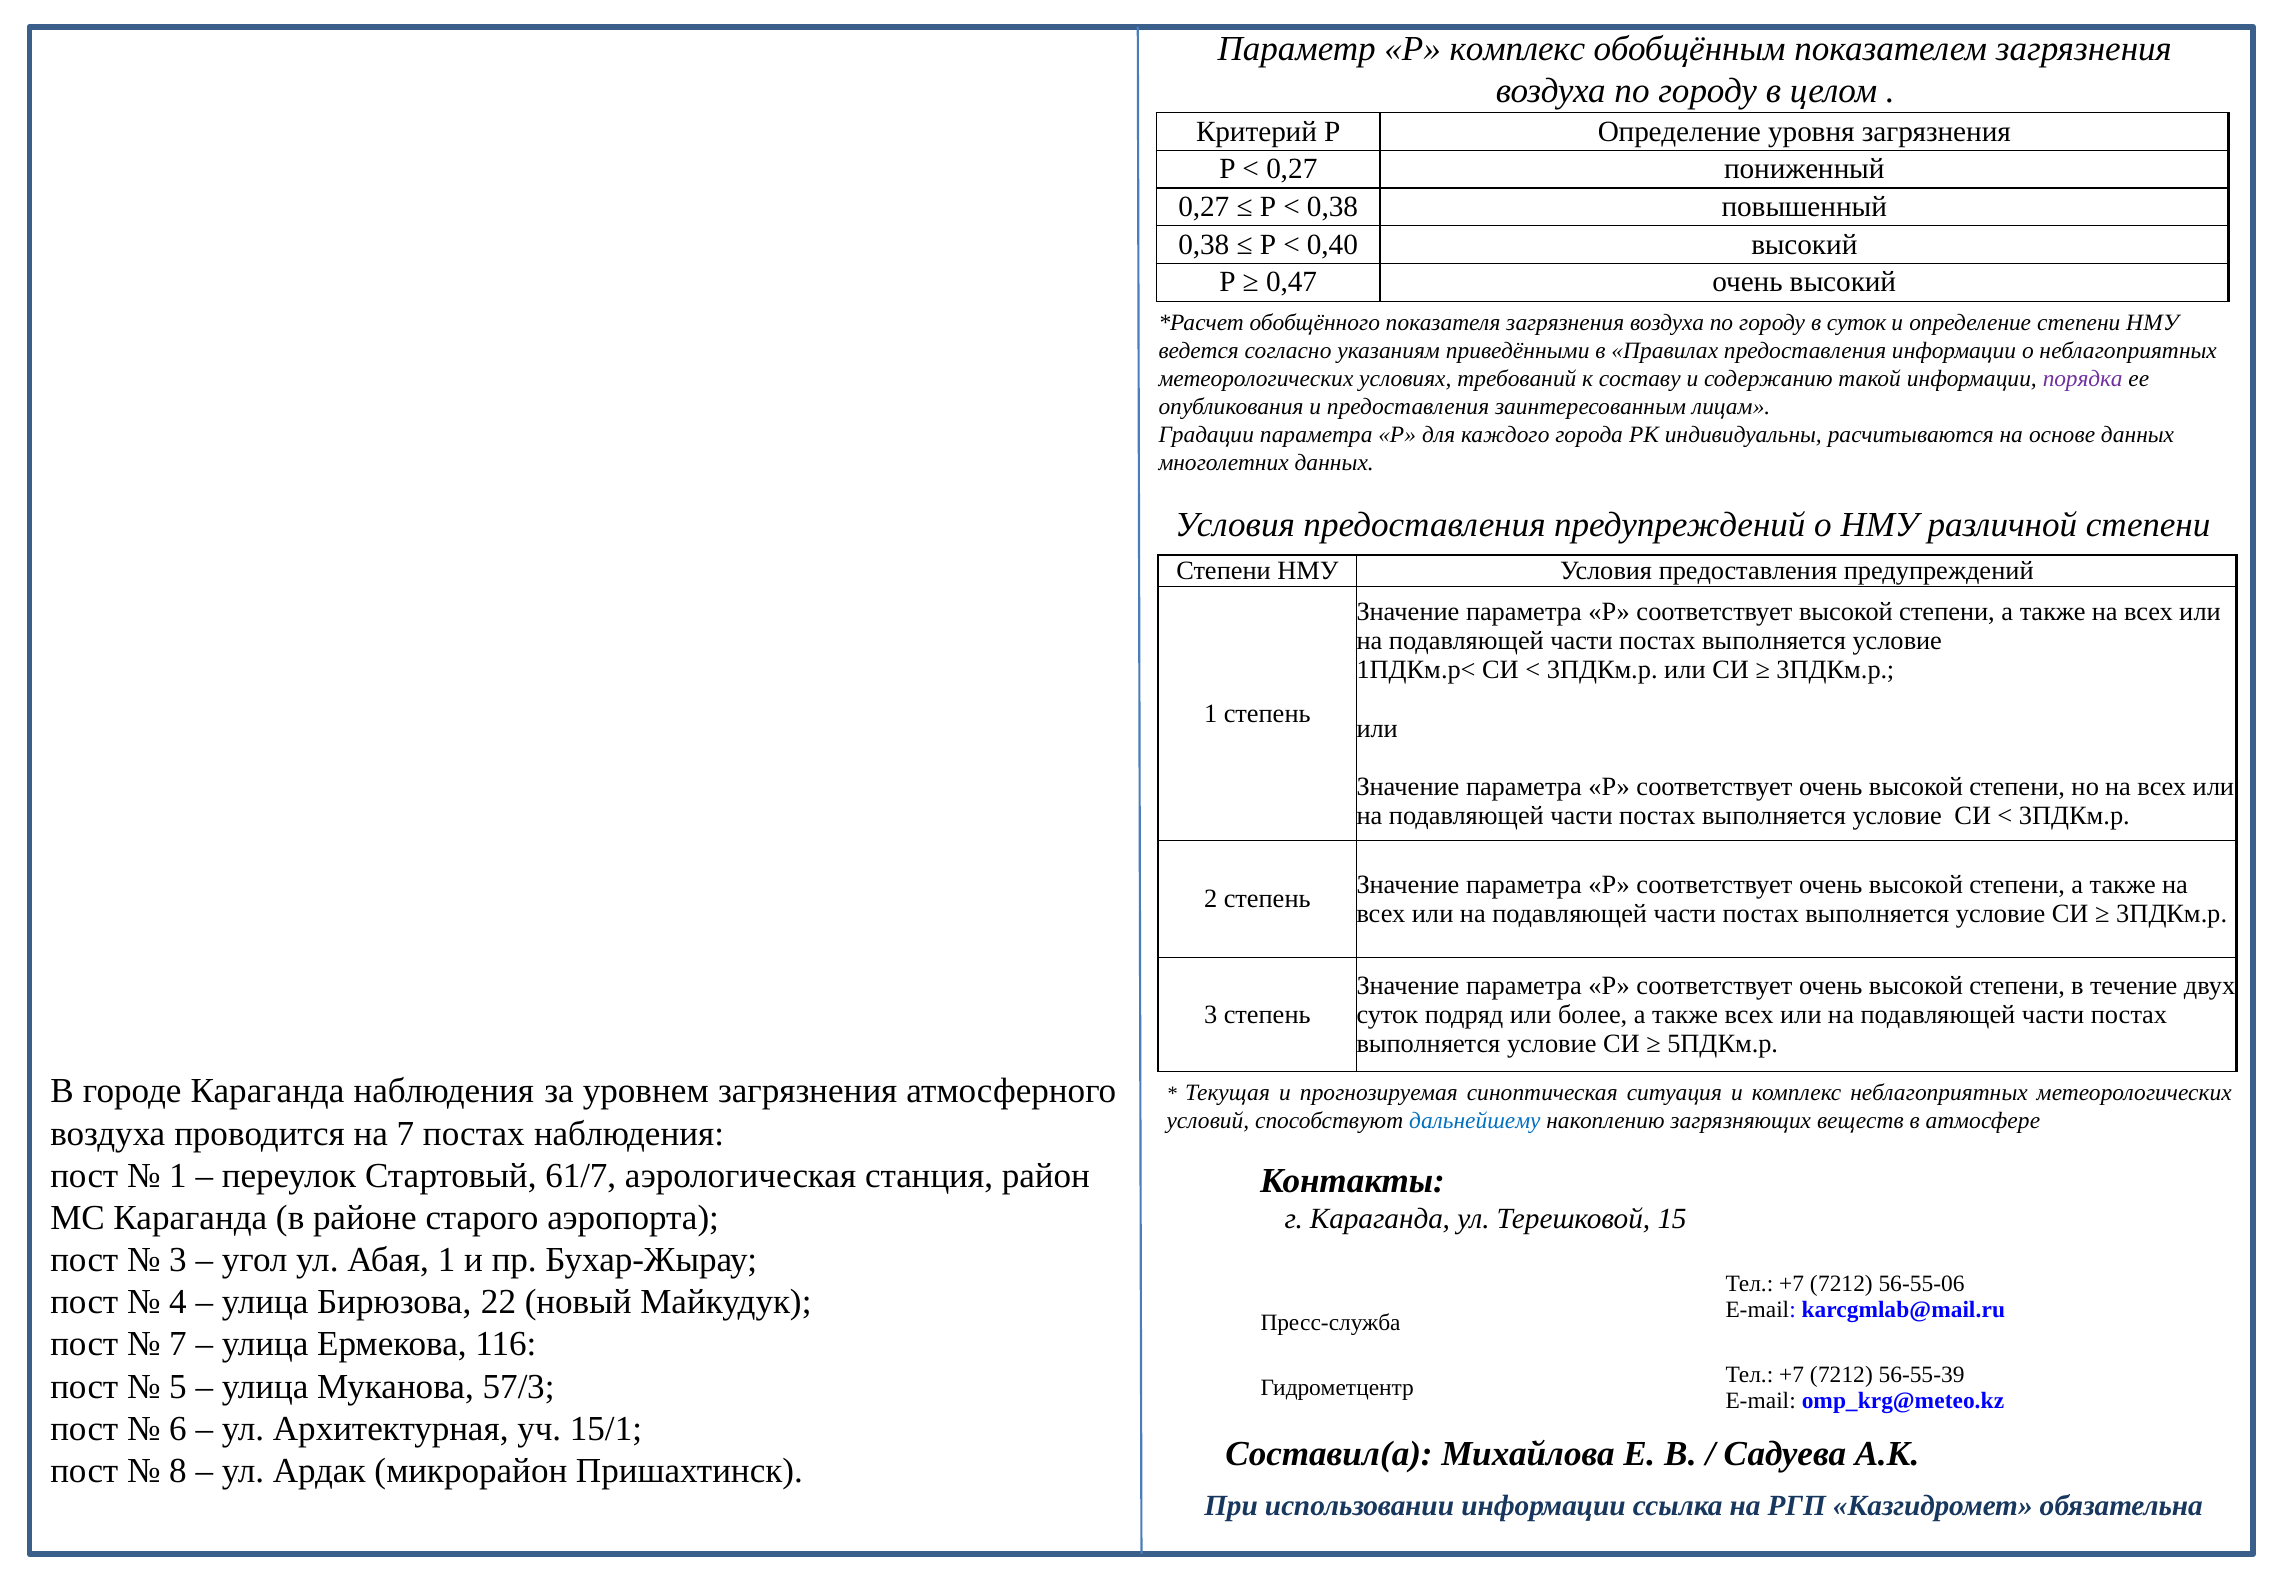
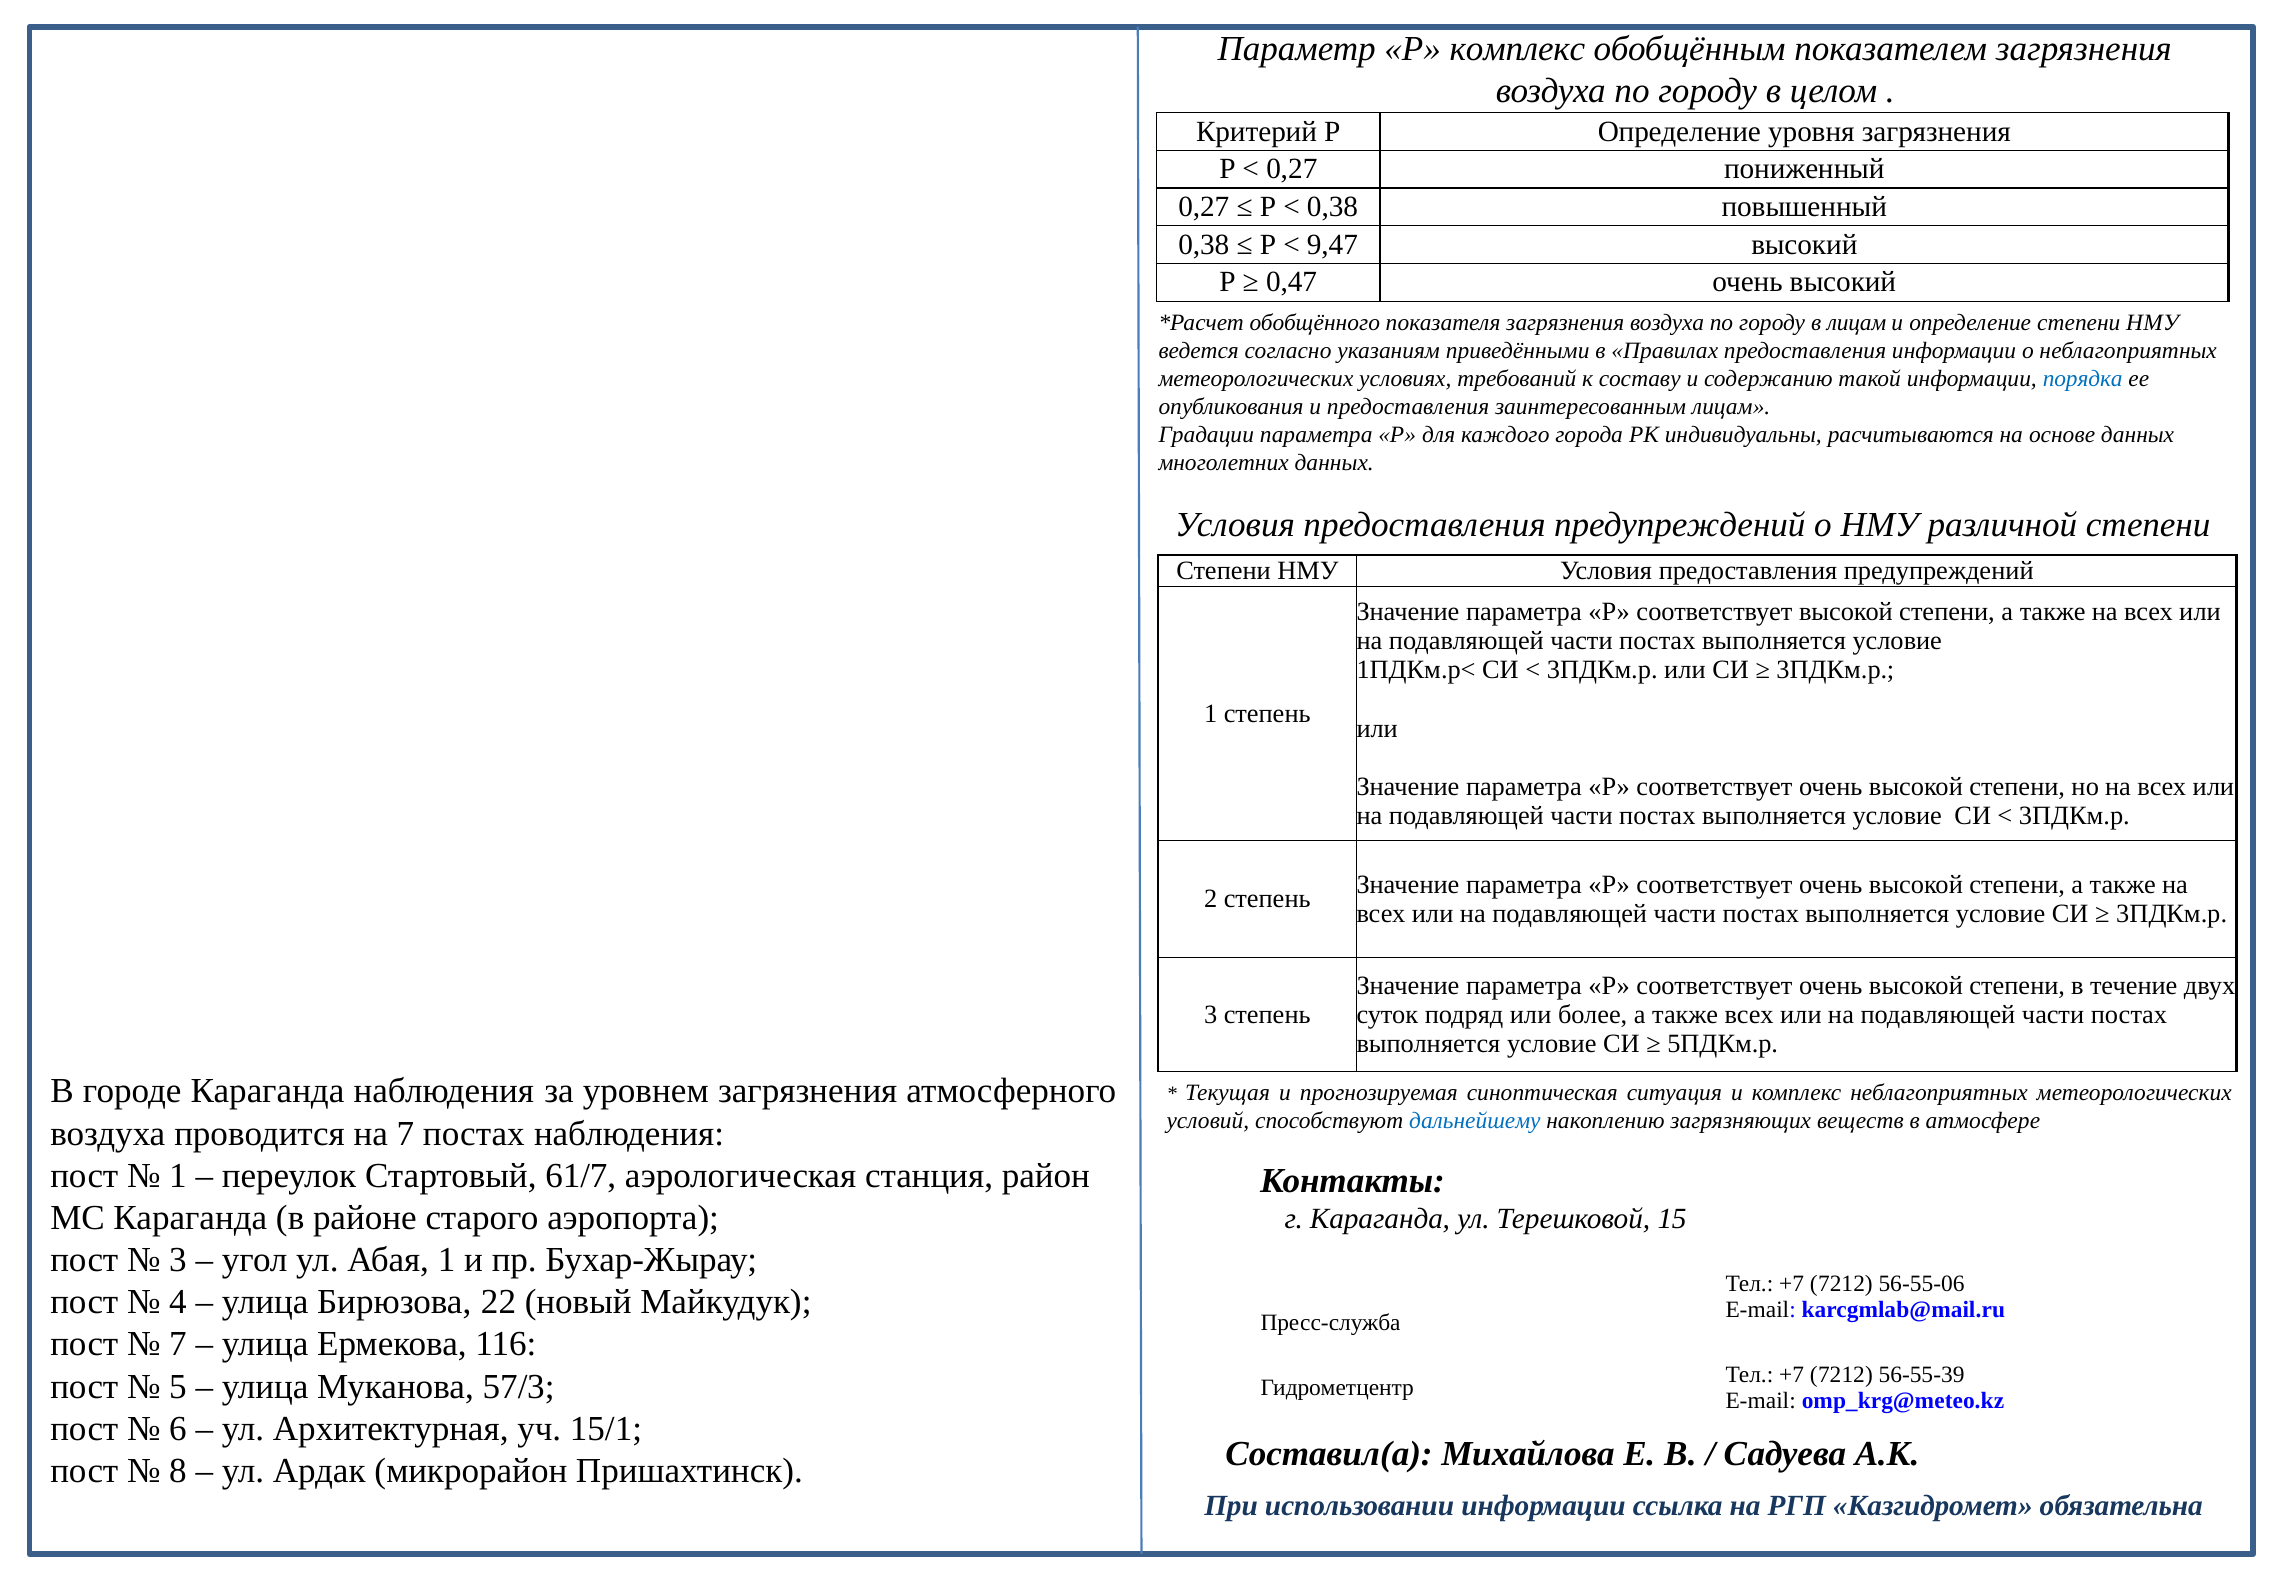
0,40: 0,40 -> 9,47 (1332, 244)
в суток: суток -> лицам (1857, 323)
порядка colour: purple -> blue (2083, 379)
